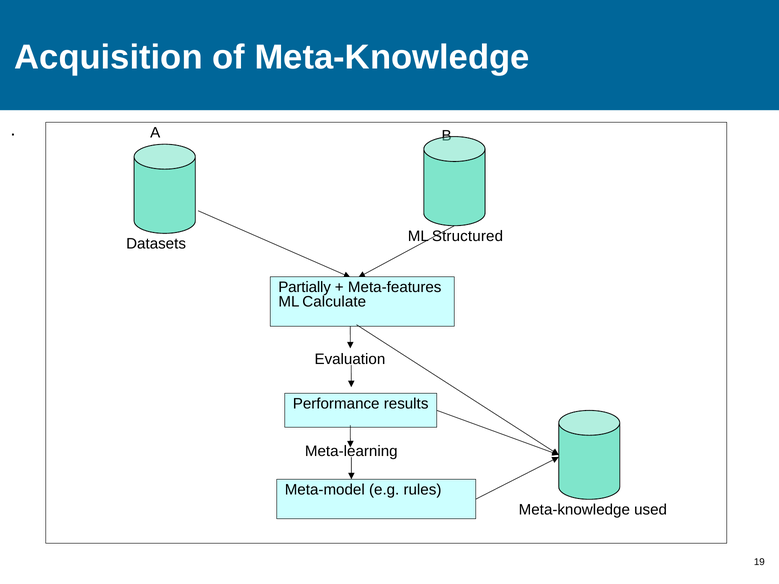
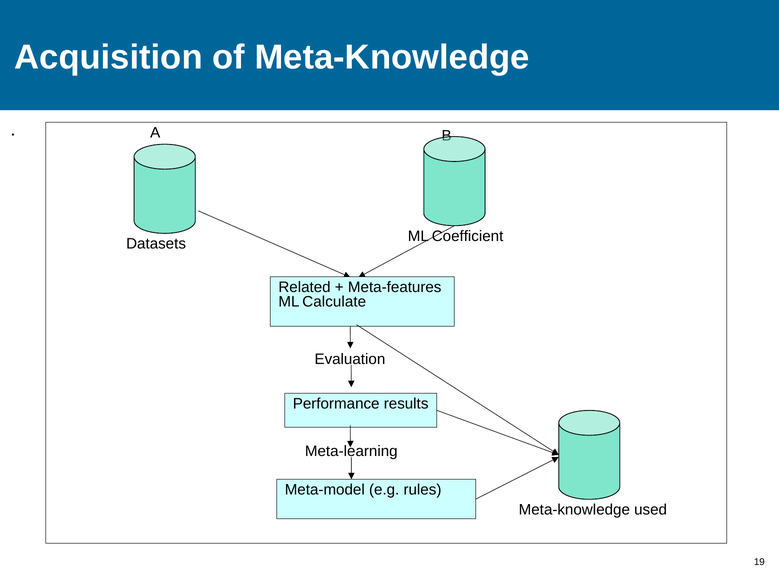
Structured: Structured -> Coefficient (468, 236)
Partially: Partially -> Related (305, 287)
